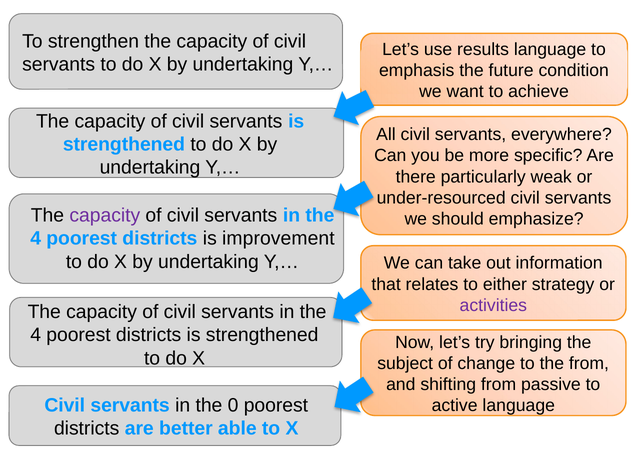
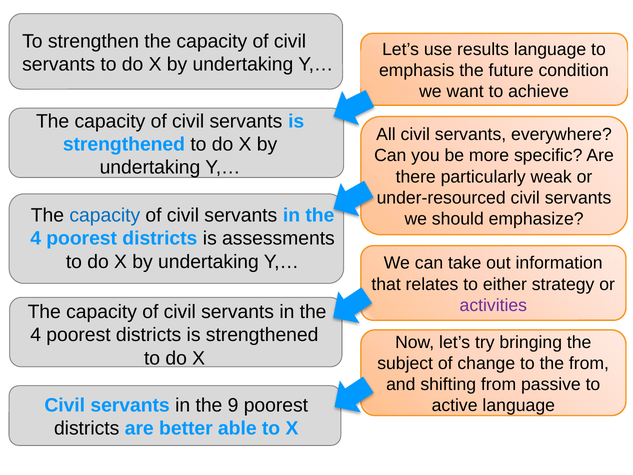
capacity colour: purple -> blue (105, 215)
improvement: improvement -> assessments (278, 238)
0: 0 -> 9 (233, 405)
